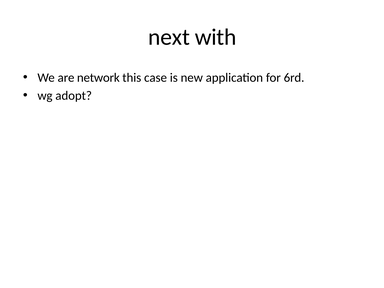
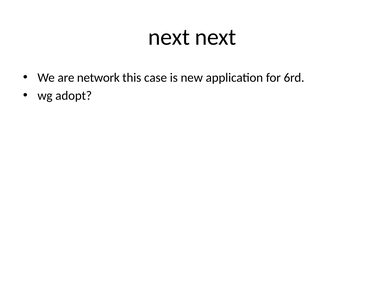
next with: with -> next (216, 37)
